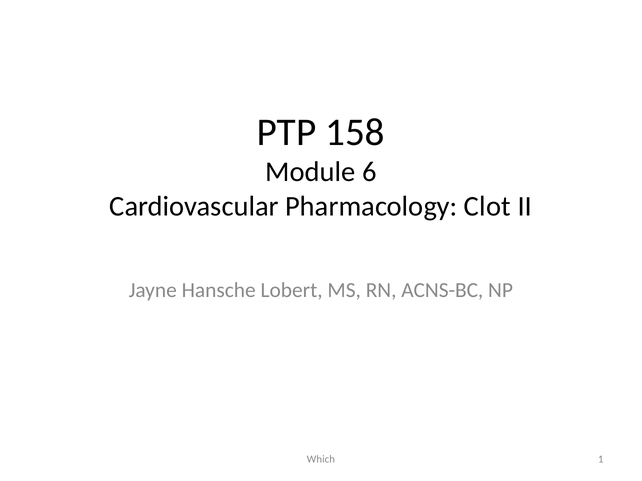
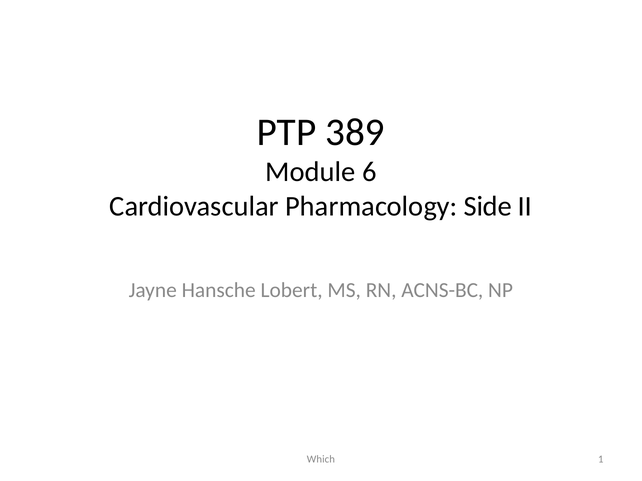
158: 158 -> 389 (355, 132)
Clot: Clot -> Side (488, 206)
